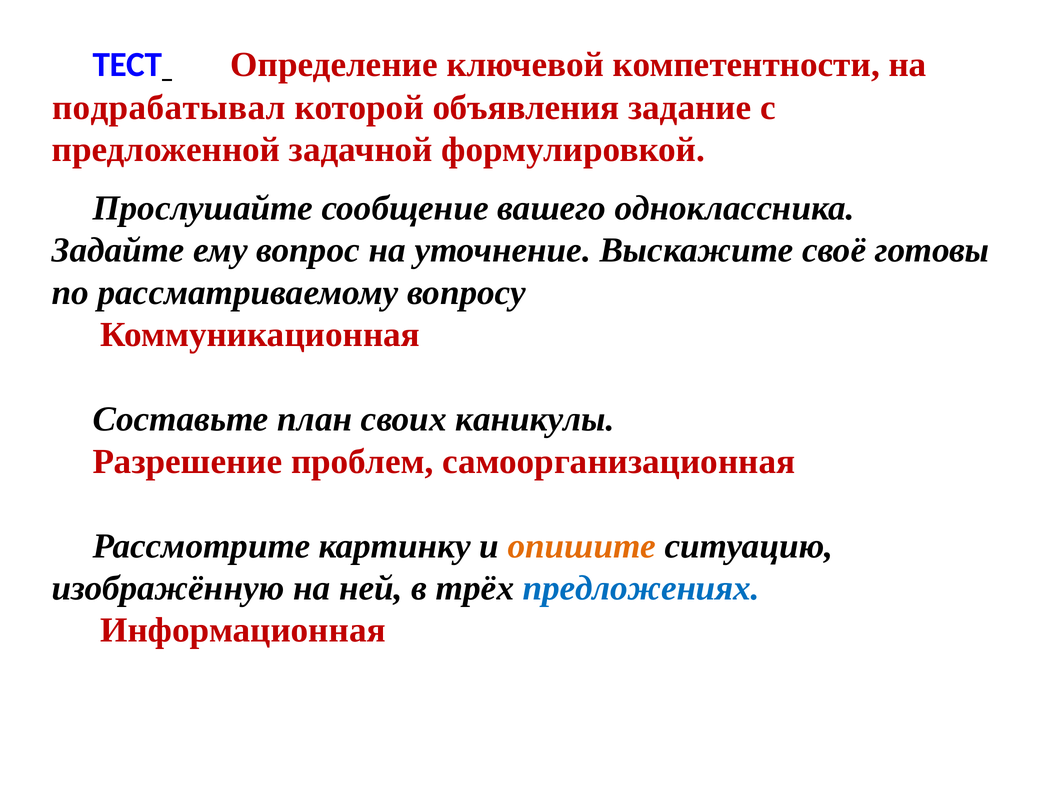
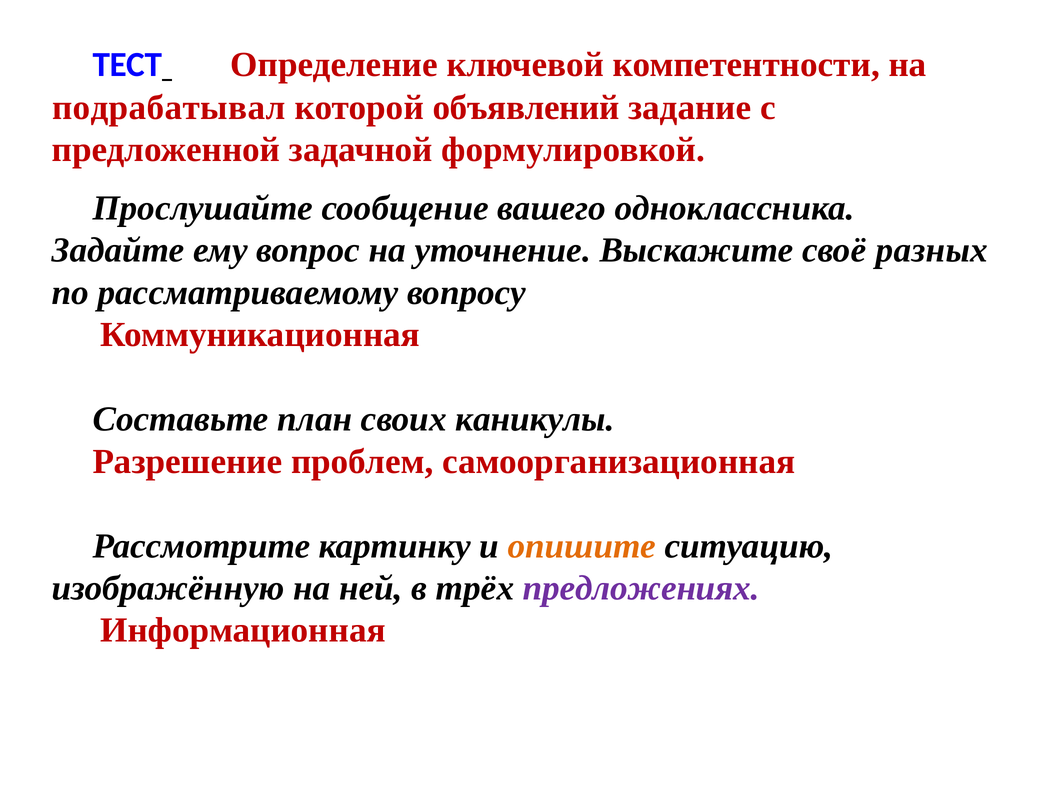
объявления: объявления -> объявлений (526, 108)
готовы: готовы -> разных (932, 250)
предложениях colour: blue -> purple (641, 588)
